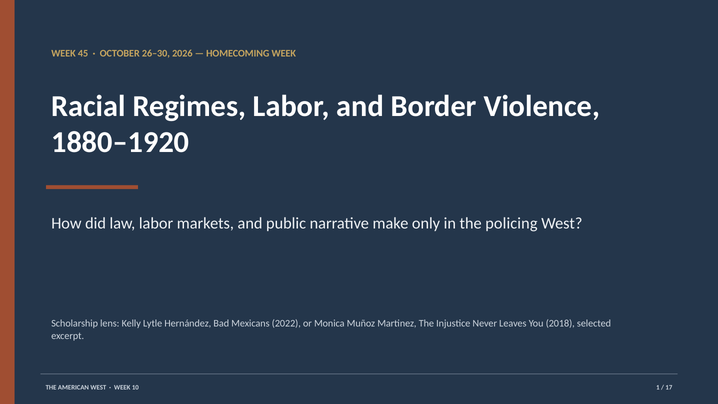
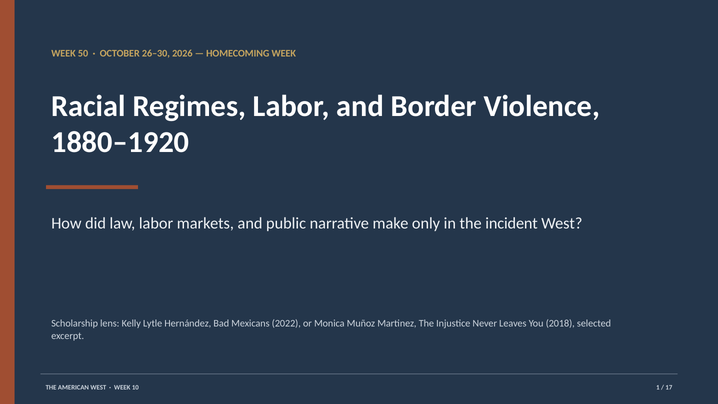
45: 45 -> 50 (83, 53)
policing: policing -> incident (512, 223)
